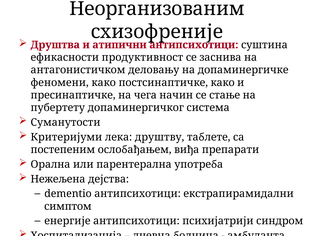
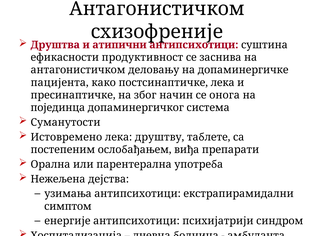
Неорганизованим: Неорганизованим -> Антагонистичком (157, 9)
феномени: феномени -> пацијента (60, 82)
постсинаптичке како: како -> лека (223, 82)
чега: чега -> због (145, 95)
стање: стање -> онога (225, 95)
пубертету: пубертету -> појединца (58, 108)
Критеријуми: Критеријуми -> Истовремено (66, 137)
dementio: dementio -> узимања (68, 193)
